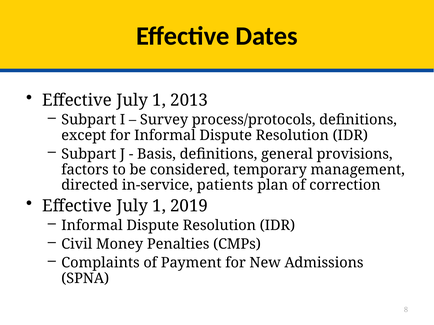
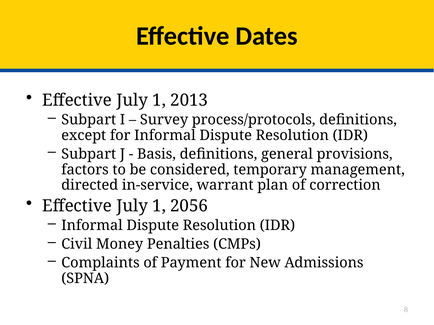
patients: patients -> warrant (225, 185)
2019: 2019 -> 2056 (189, 206)
